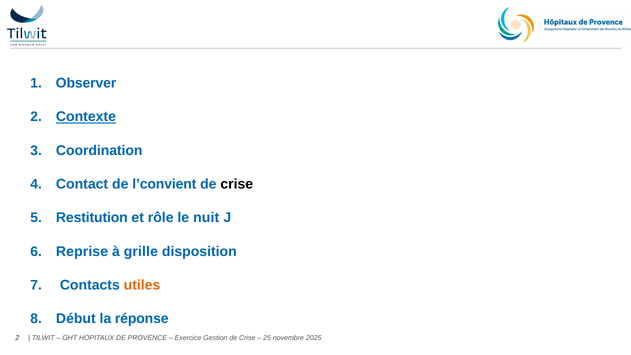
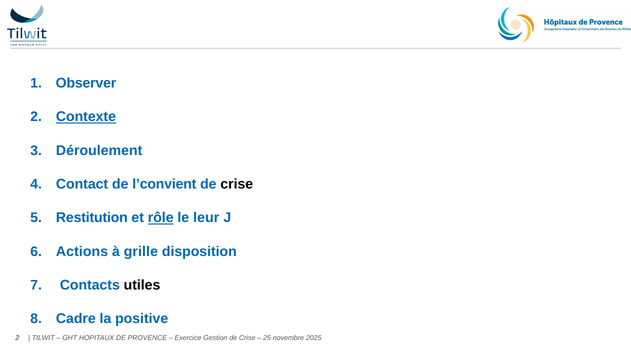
Coordination: Coordination -> Déroulement (99, 150)
rôle underline: none -> present (161, 218)
nuit: nuit -> leur (206, 218)
Reprise: Reprise -> Actions (82, 251)
utiles colour: orange -> black (142, 285)
Début: Début -> Cadre (76, 319)
réponse: réponse -> positive (142, 319)
